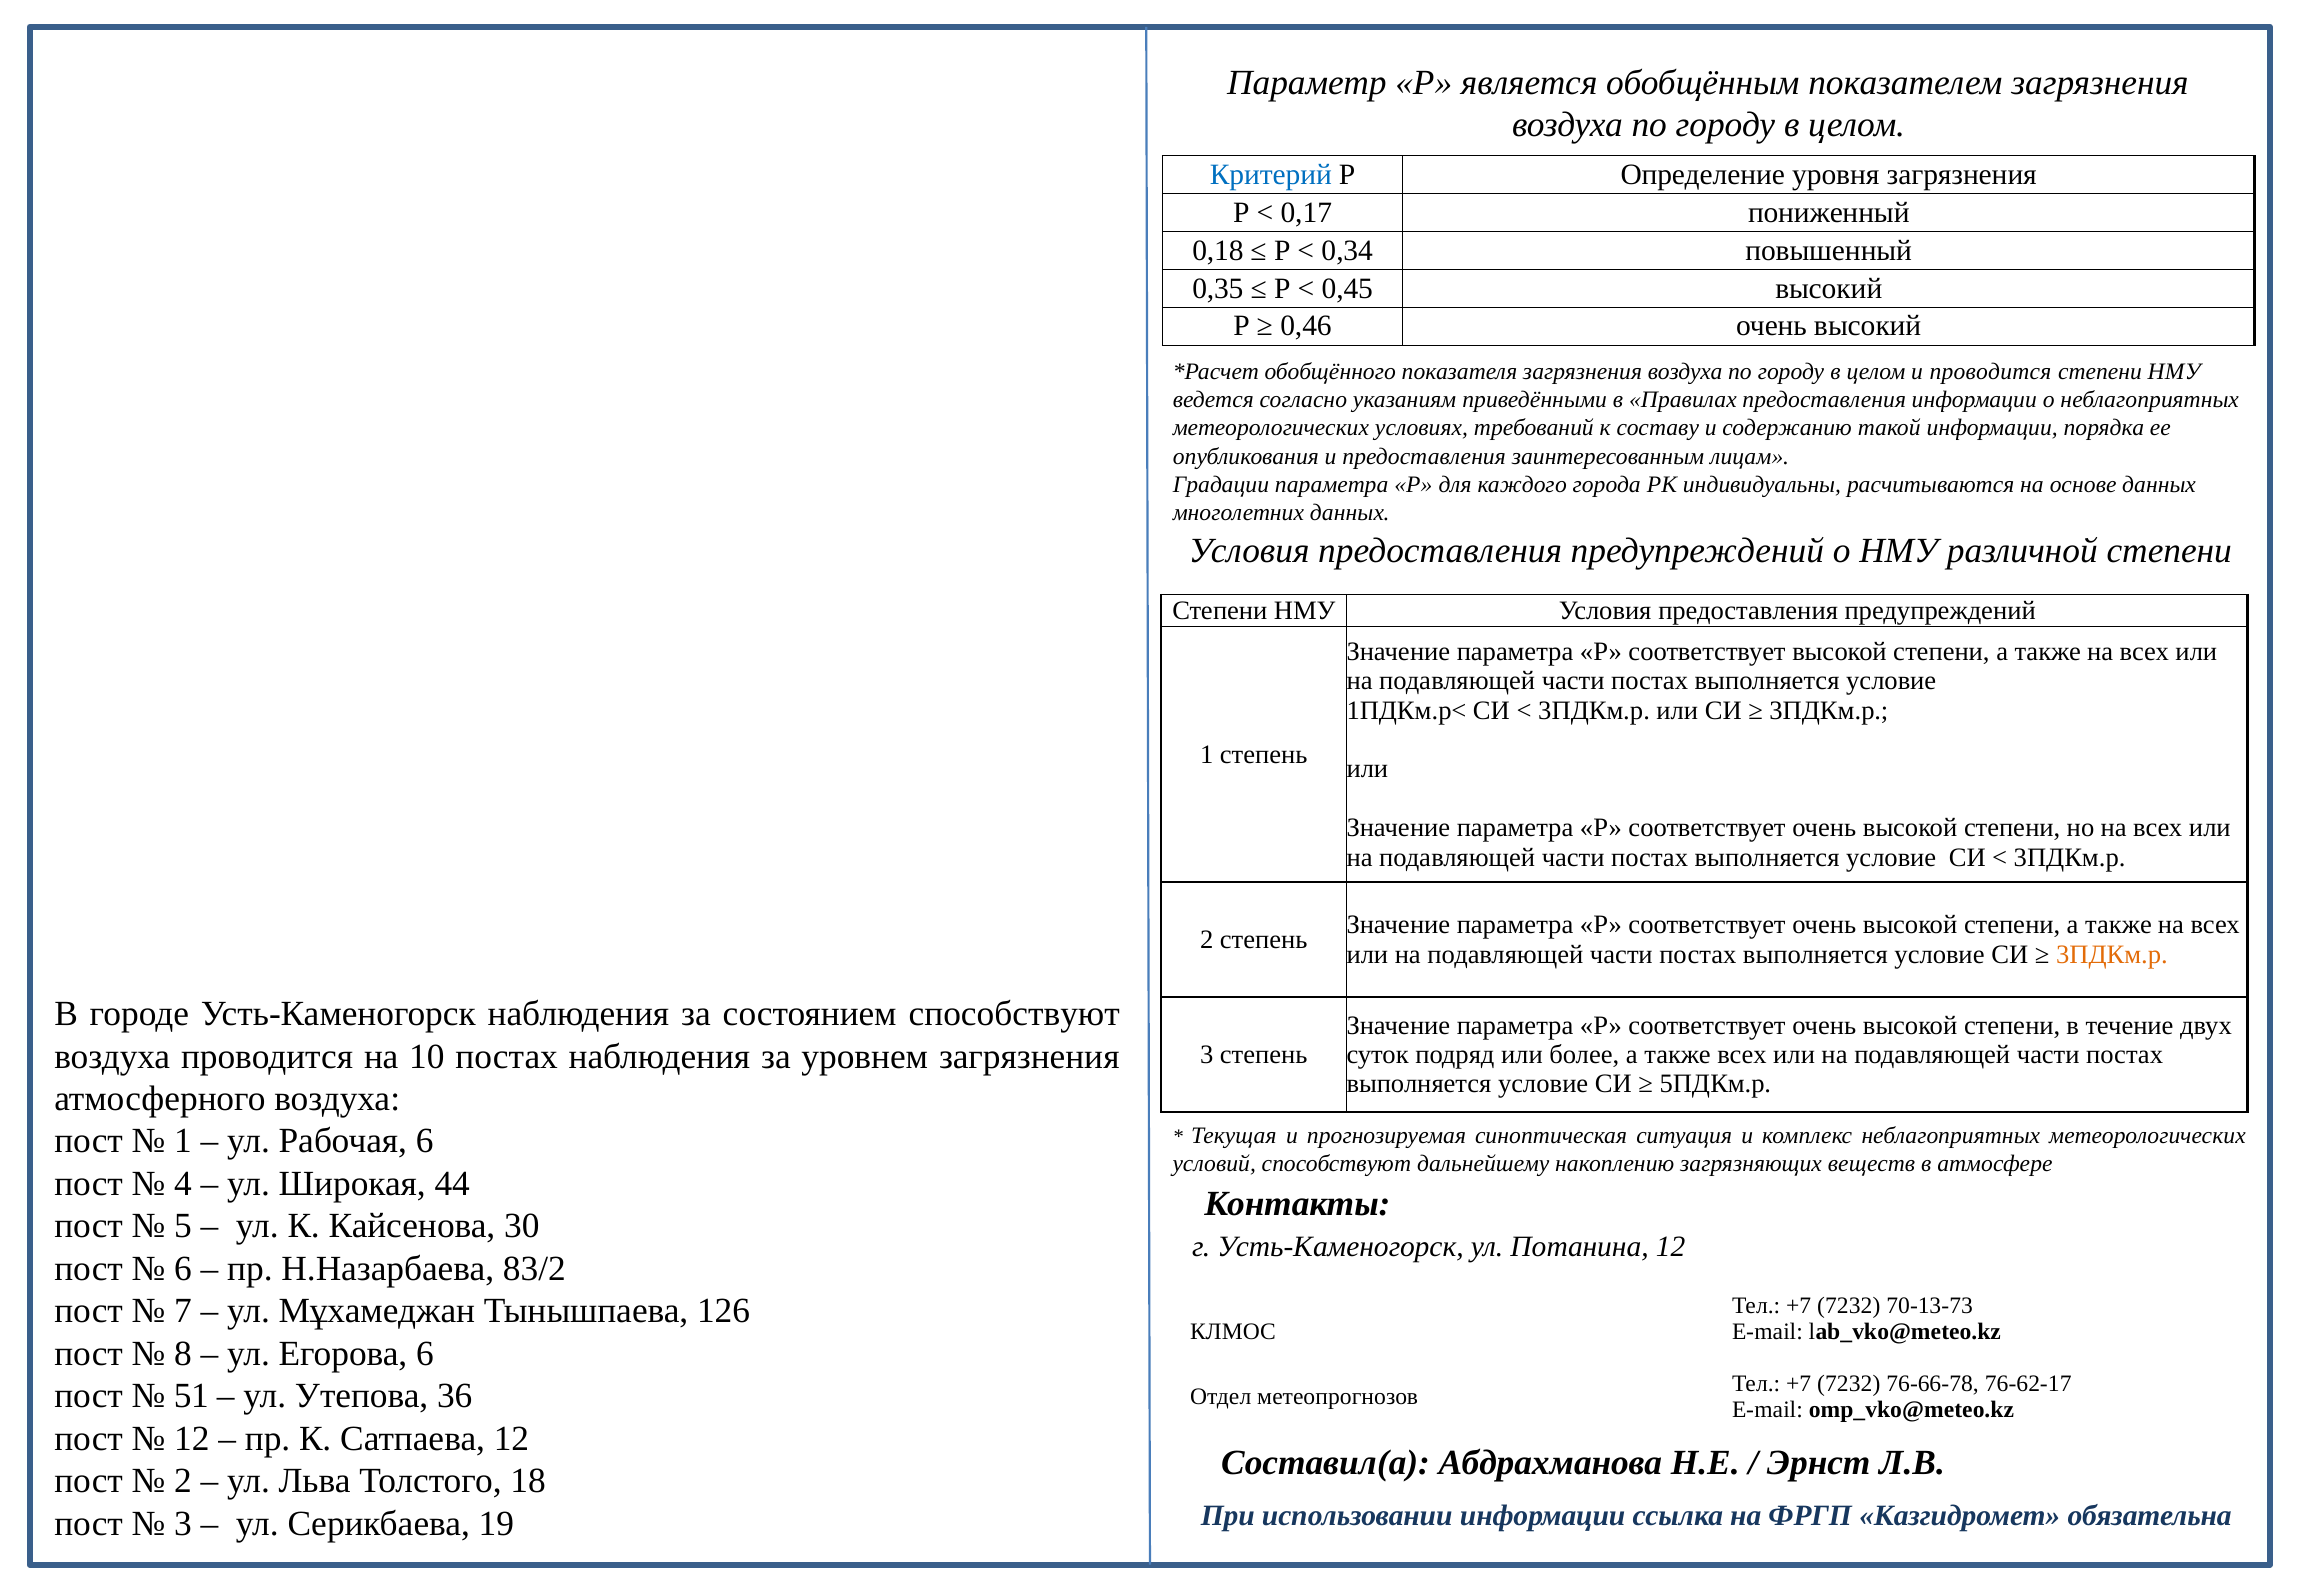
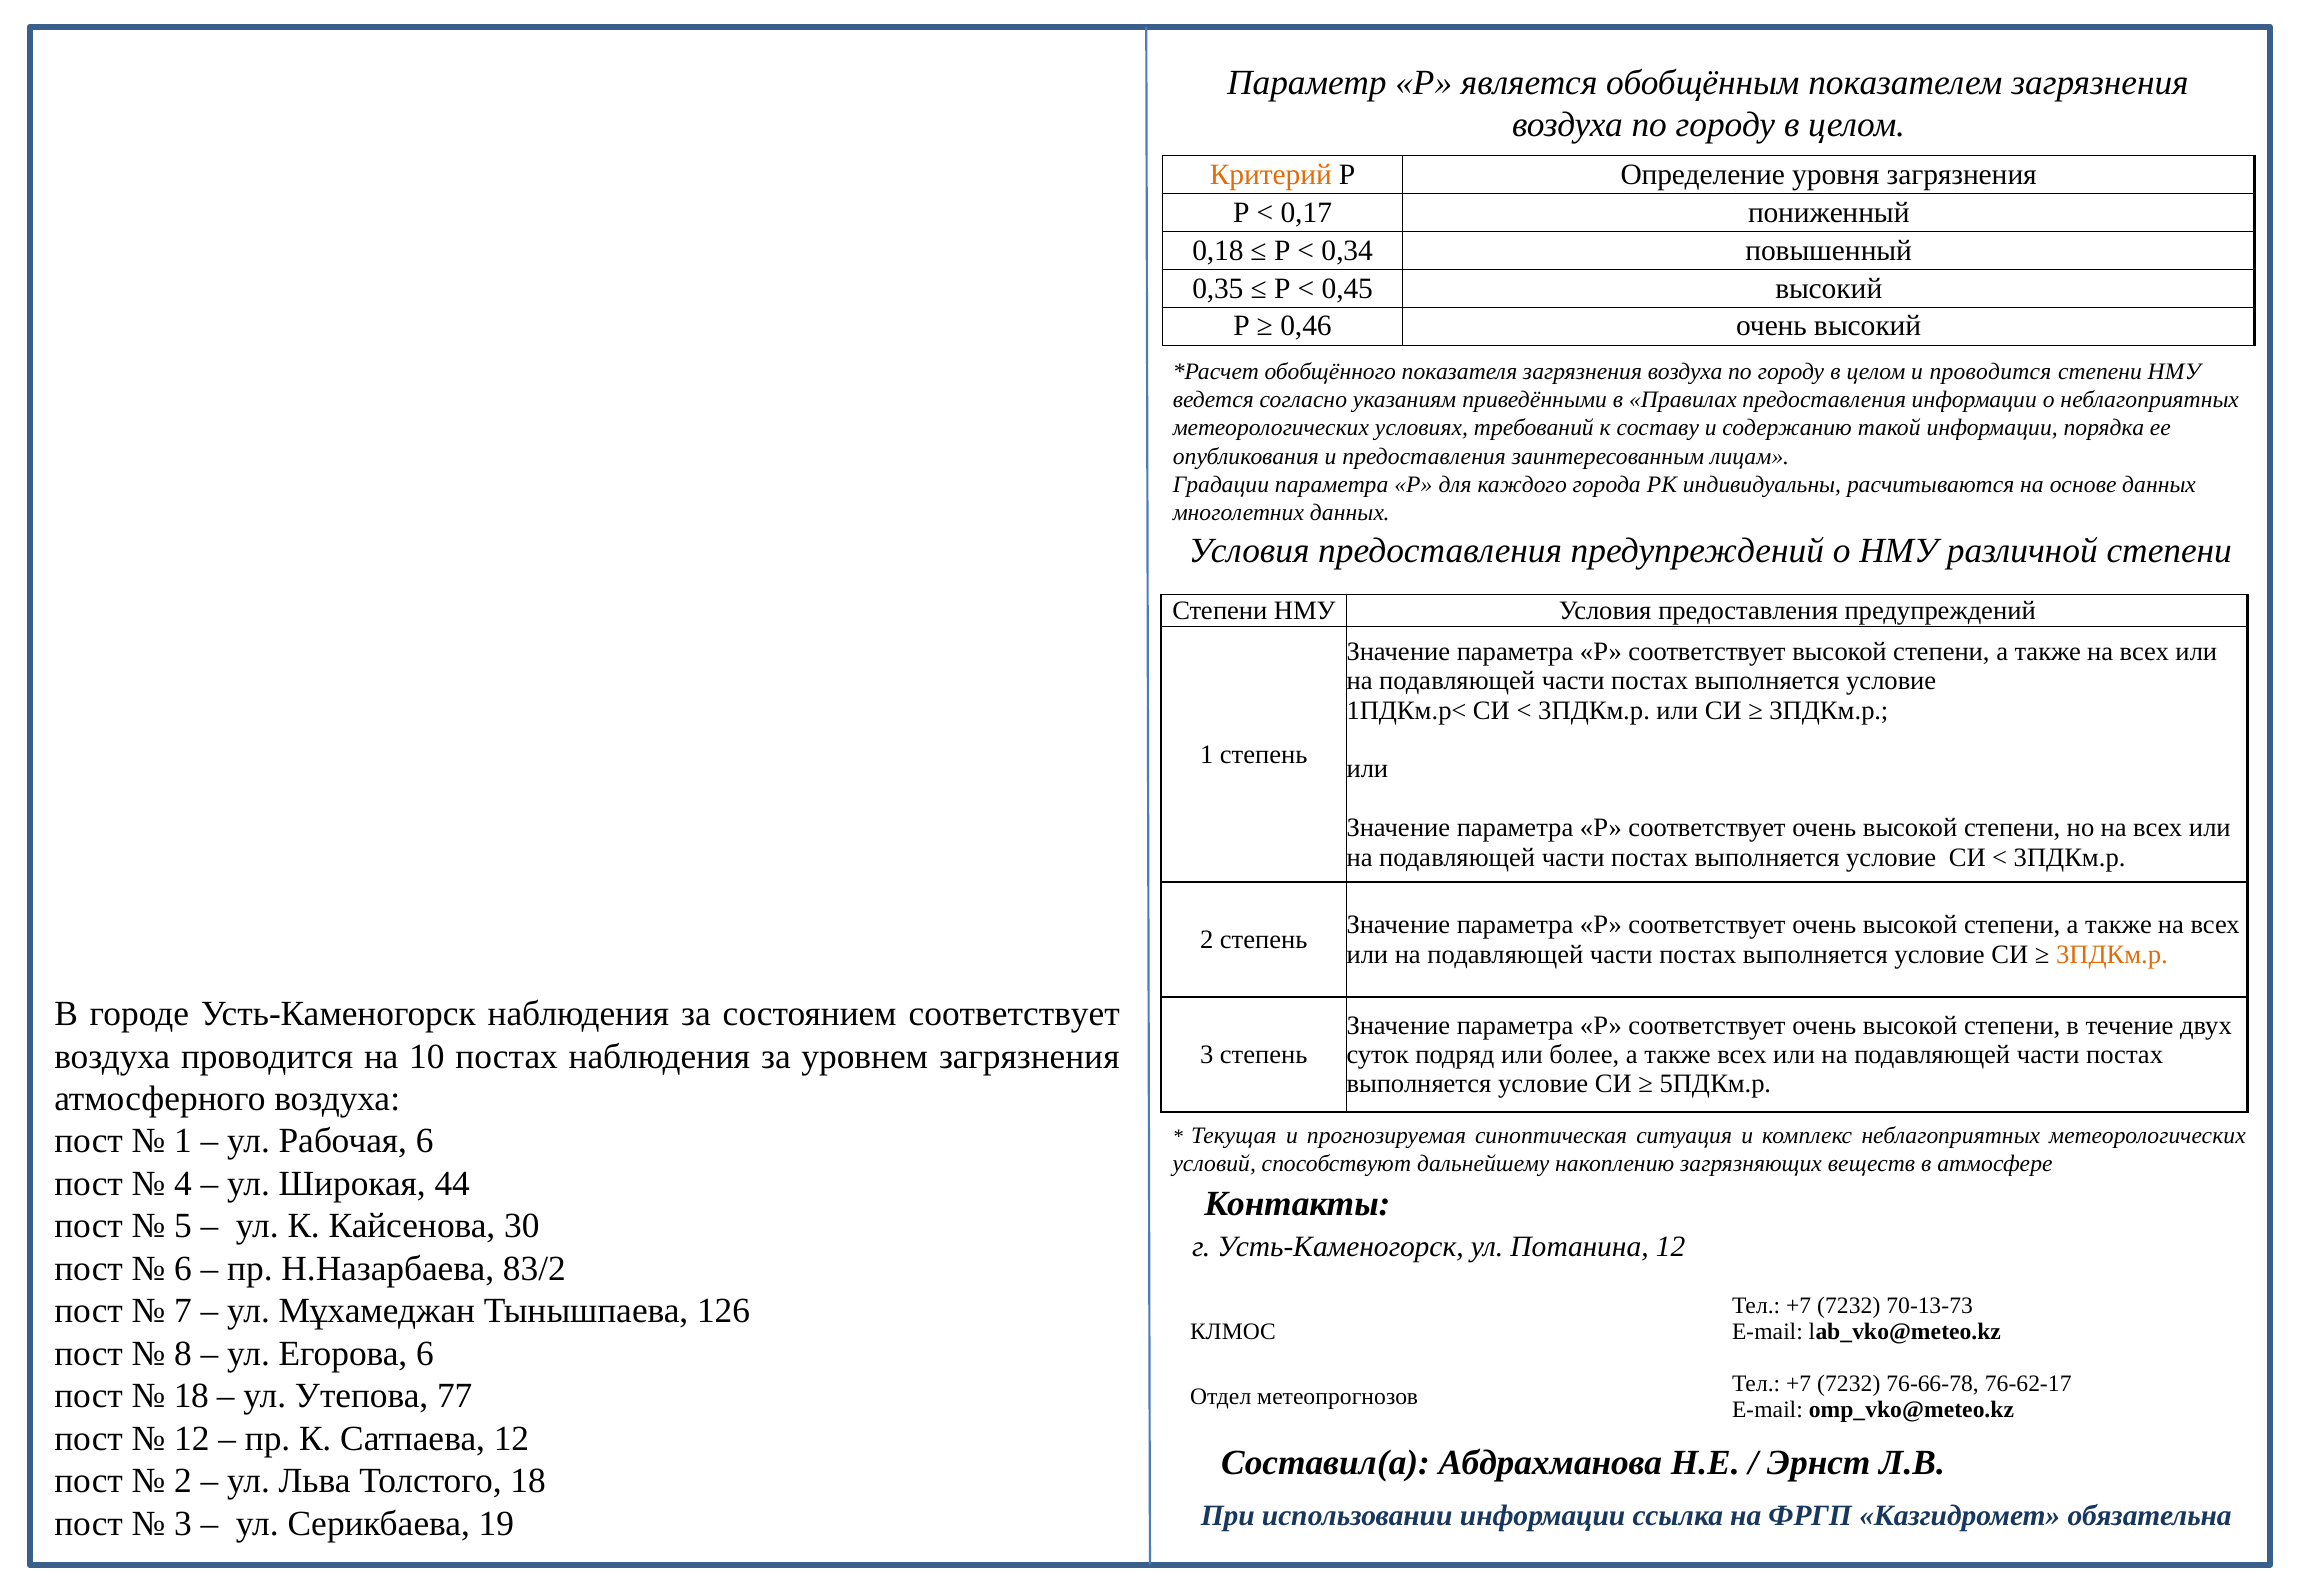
Критерий colour: blue -> orange (1271, 174)
состоянием способствуют: способствуют -> соответствует (1014, 1014)
51: 51 -> 18 (191, 1396)
36: 36 -> 77 (455, 1396)
